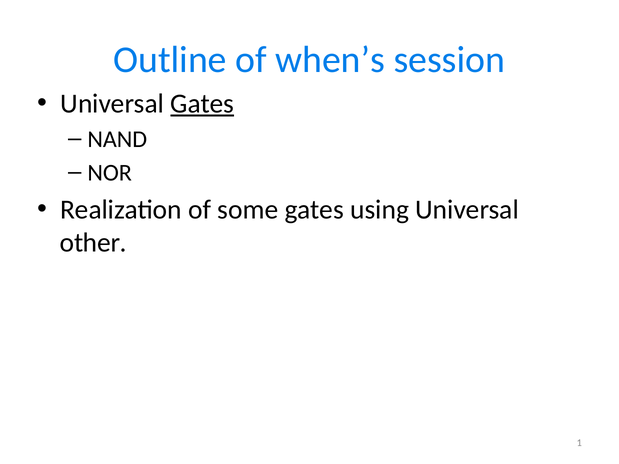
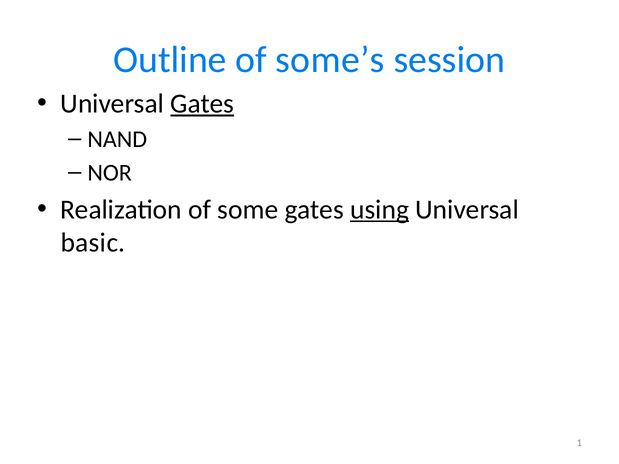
when’s: when’s -> some’s (330, 60)
using underline: none -> present (380, 210)
other: other -> basic (93, 243)
